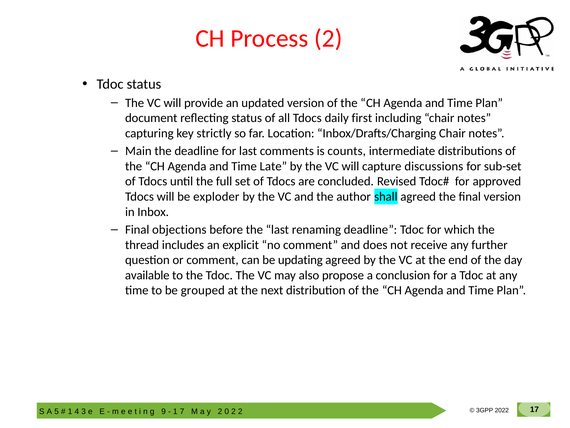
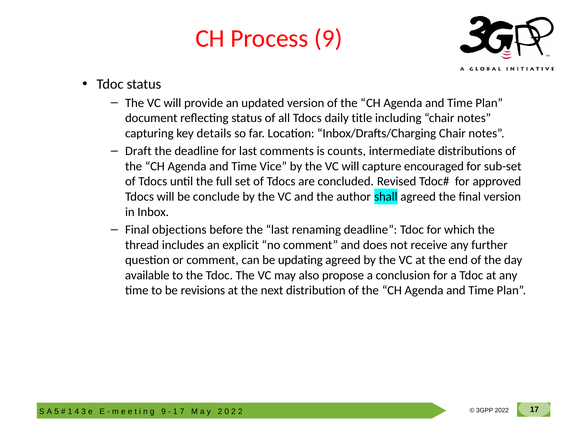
Process 2: 2 -> 9 (328, 39)
first: first -> title (362, 118)
strictly: strictly -> details (214, 133)
Main: Main -> Draft (138, 151)
Late: Late -> Vice (273, 166)
discussions: discussions -> encouraged (434, 166)
exploder: exploder -> conclude (216, 196)
grouped: grouped -> revisions (203, 290)
